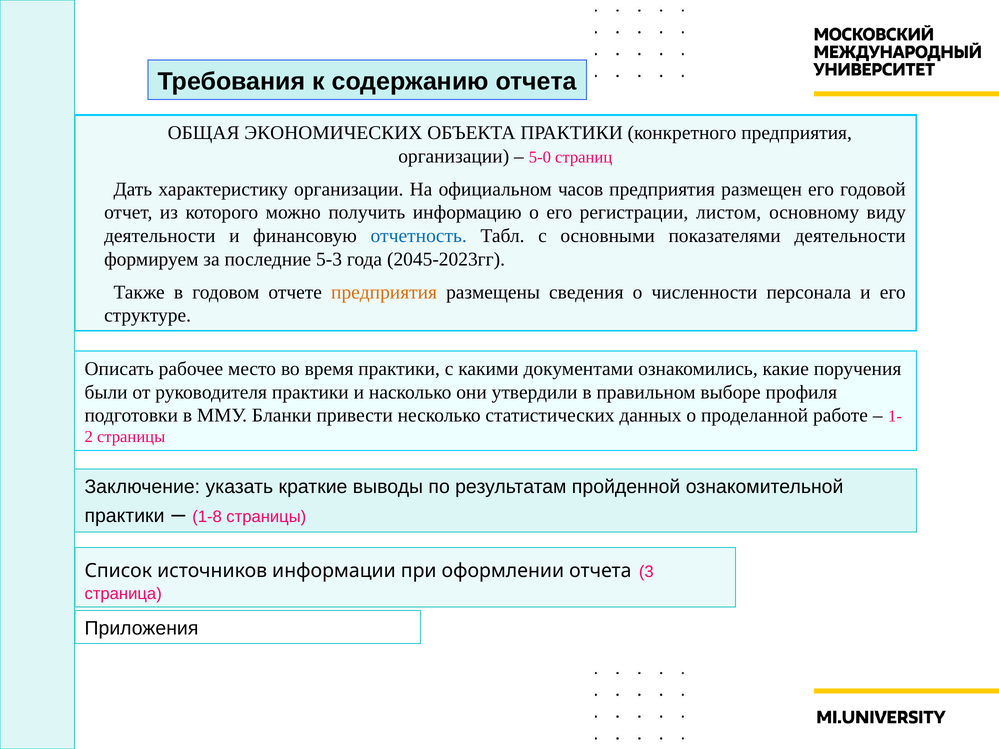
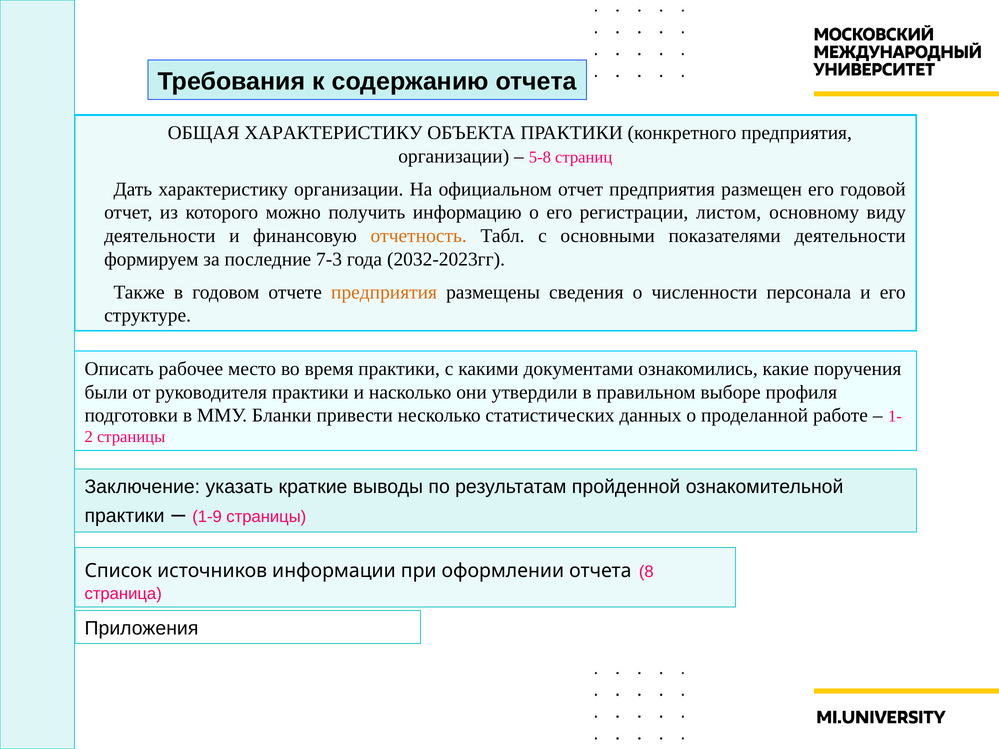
ОБЩАЯ ЭКОНОМИЧЕСКИХ: ЭКОНОМИЧЕСКИХ -> ХАРАКТЕРИСТИКУ (333, 133)
5-0: 5-0 -> 5-8 (540, 157)
официальном часов: часов -> отчет (581, 189)
отчетность colour: blue -> orange (419, 236)
5-3: 5-3 -> 7-3 (329, 259)
2045-2023гг: 2045-2023гг -> 2032-2023гг (446, 259)
1-8: 1-8 -> 1-9 (207, 517)
3: 3 -> 8 (646, 572)
